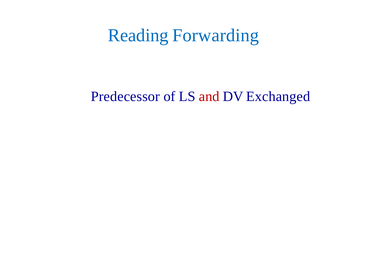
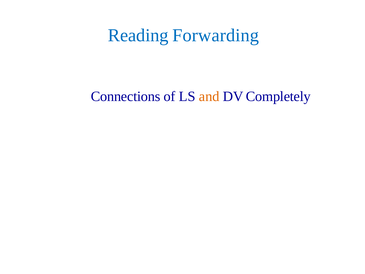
Predecessor: Predecessor -> Connections (126, 96)
and colour: red -> orange (209, 96)
Exchanged: Exchanged -> Completely (278, 96)
